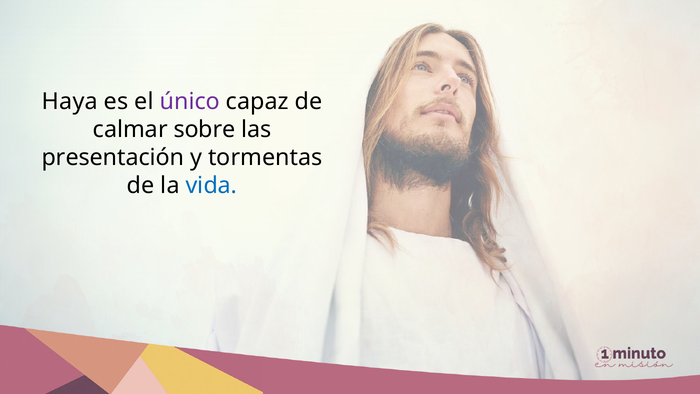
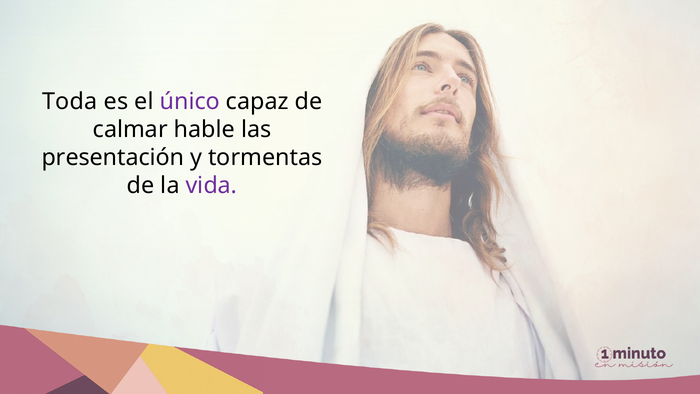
Haya: Haya -> Toda (70, 101)
sobre: sobre -> hable (204, 129)
vida colour: blue -> purple (211, 185)
